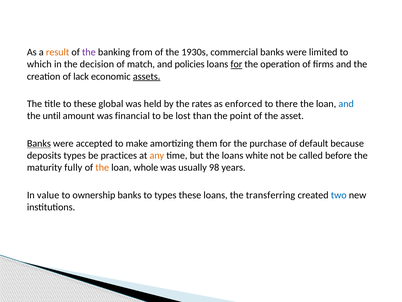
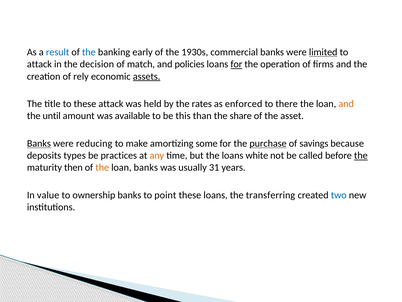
result colour: orange -> blue (58, 52)
the colour: purple -> blue (89, 52)
from: from -> early (143, 52)
limited underline: none -> present (323, 52)
which: which -> attack (39, 64)
lack: lack -> rely (81, 76)
these global: global -> attack (111, 104)
and colour: blue -> orange (346, 104)
financial: financial -> available (132, 116)
lost: lost -> this (183, 116)
point: point -> share (241, 116)
accepted: accepted -> reducing (94, 143)
them: them -> some (207, 143)
purchase underline: none -> present (268, 143)
default: default -> savings (314, 143)
the underline: none -> present (361, 155)
fully: fully -> then (73, 167)
loan whole: whole -> banks (146, 167)
98: 98 -> 31 (214, 167)
to types: types -> point (165, 195)
